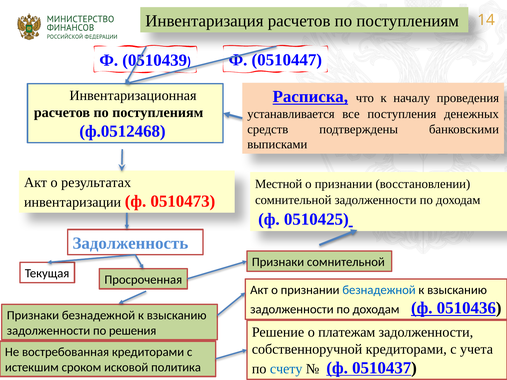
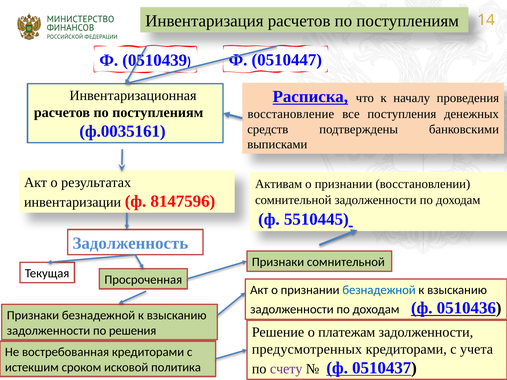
устанавливается: устанавливается -> восстановление (291, 114)
ф.0512468: ф.0512468 -> ф.0035161 (122, 131)
Местной: Местной -> Активам (279, 184)
0510473: 0510473 -> 8147596 (183, 201)
0510425: 0510425 -> 5510445 (316, 219)
собственноручной: собственноручной -> предусмотренных (307, 349)
счету colour: blue -> purple (286, 369)
